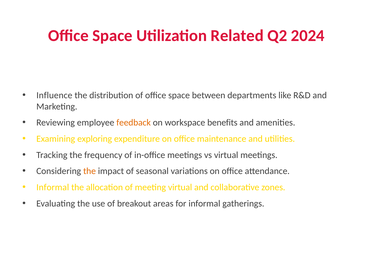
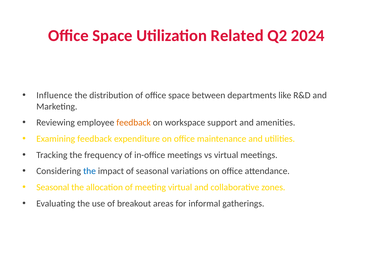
benefits: benefits -> support (222, 123)
Examining exploring: exploring -> feedback (95, 139)
the colour: orange -> blue (90, 171)
Informal: Informal -> Seasonal (53, 187)
